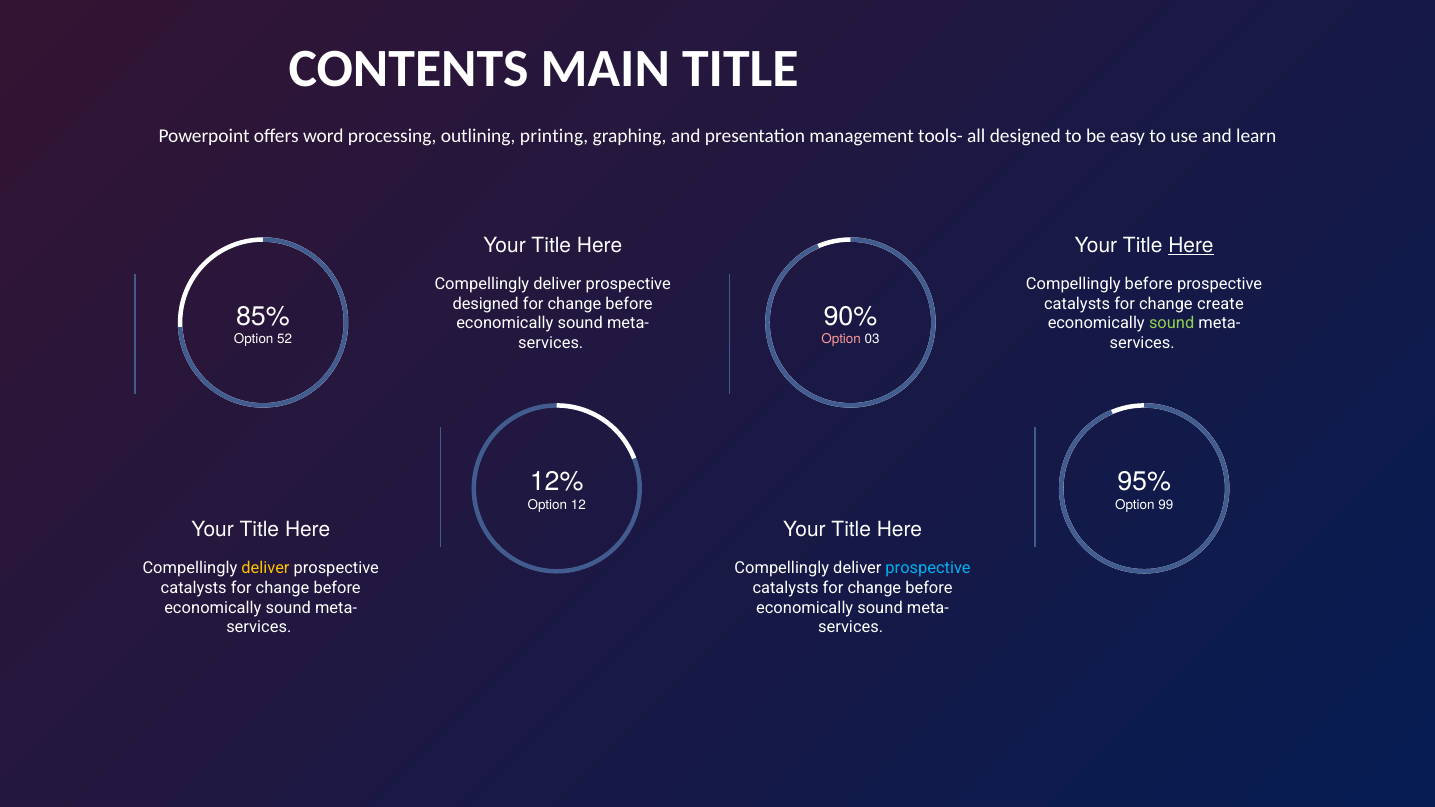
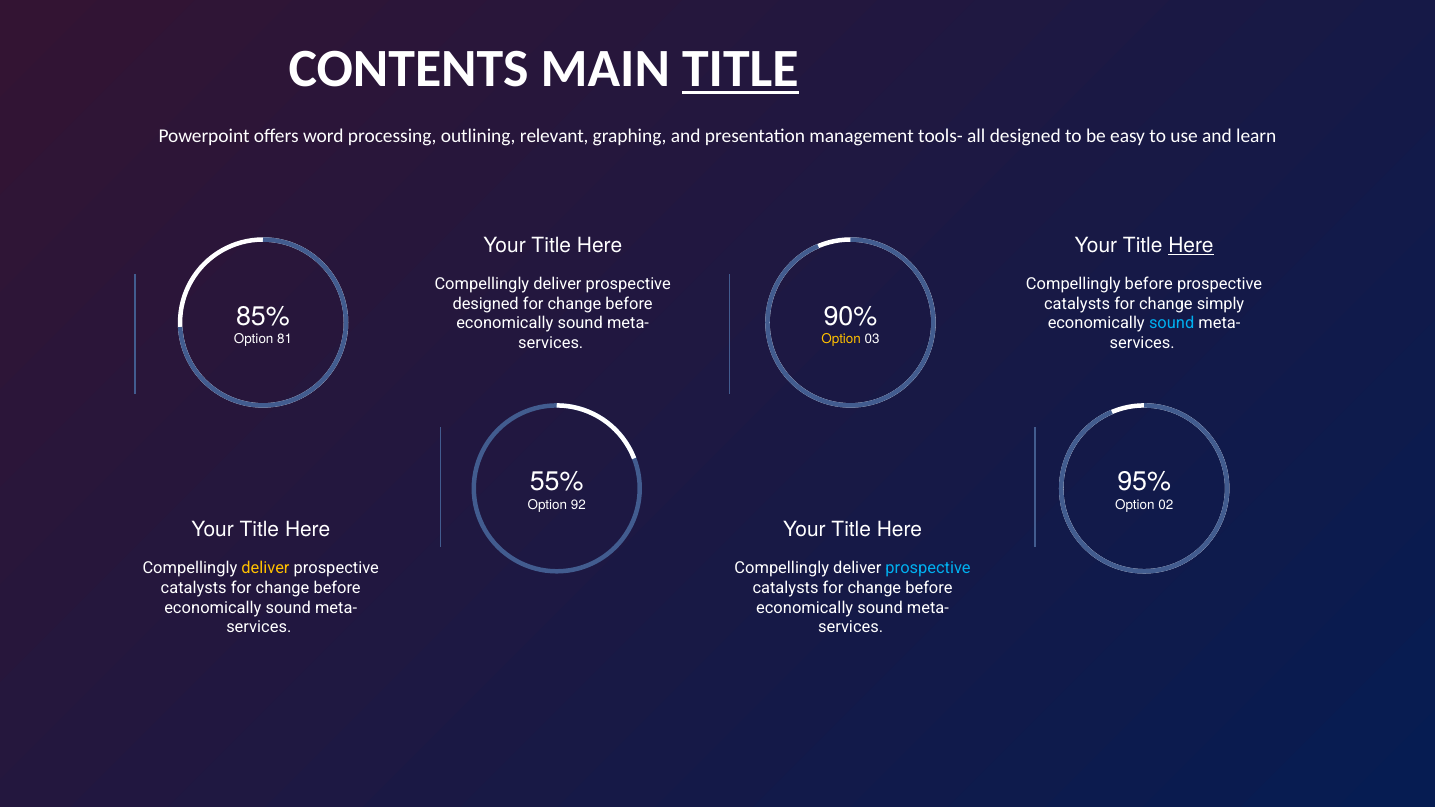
TITLE underline: none -> present (740, 69)
printing: printing -> relevant (554, 136)
create: create -> simply (1221, 304)
sound colour: light green -> light blue (1172, 324)
52: 52 -> 81 (285, 340)
Option colour: pink -> yellow (841, 340)
12%: 12% -> 55% (557, 482)
12: 12 -> 92 (578, 505)
99: 99 -> 02 (1166, 505)
